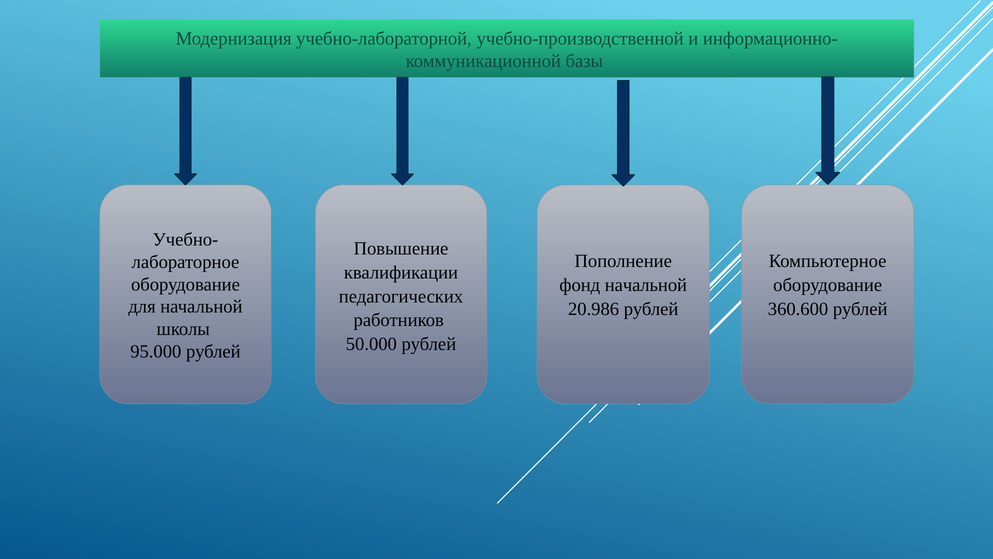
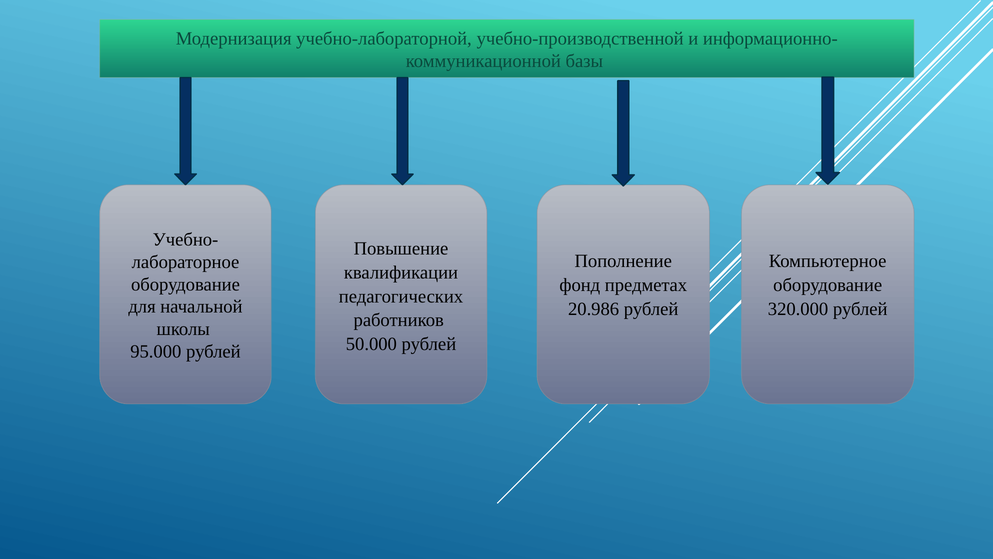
фонд начальной: начальной -> предметах (646, 285)
360.600: 360.600 -> 320.000 (798, 309)
